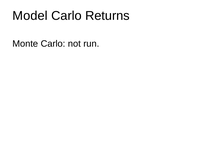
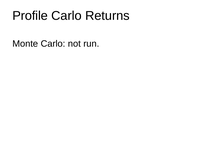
Model: Model -> Profile (30, 16)
